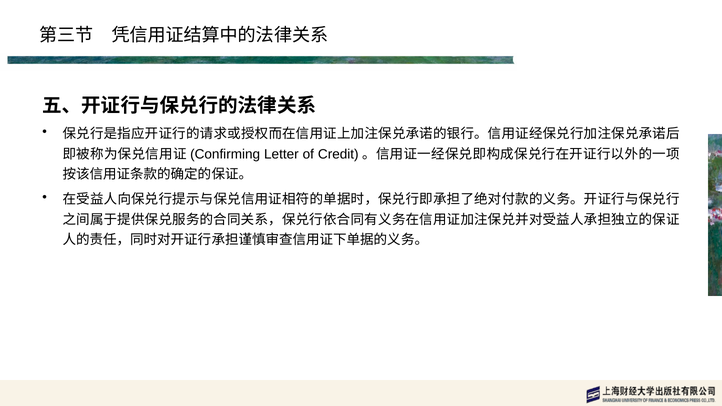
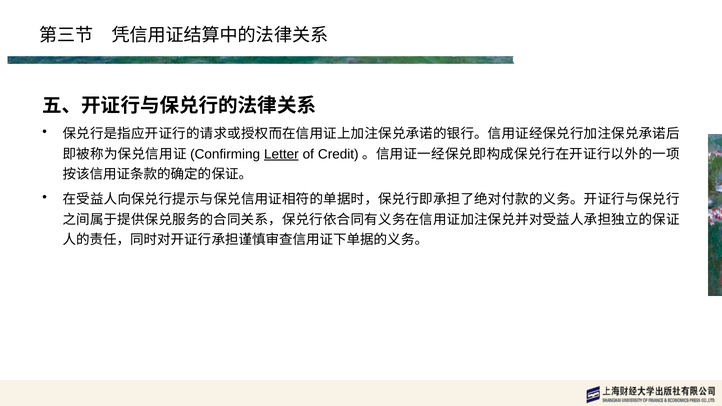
Letter underline: none -> present (281, 154)
